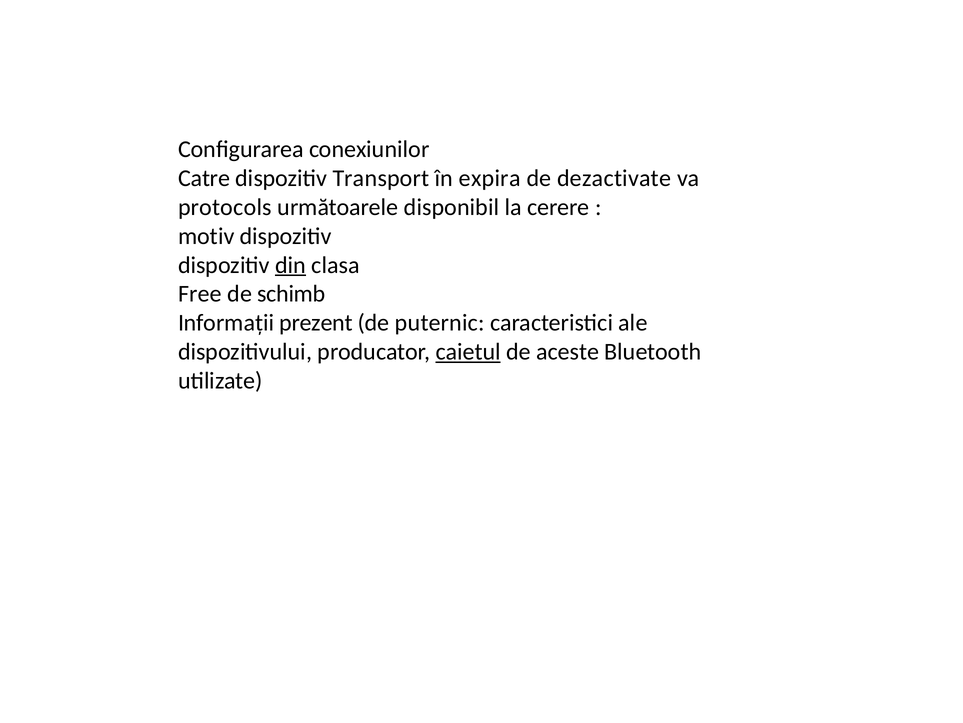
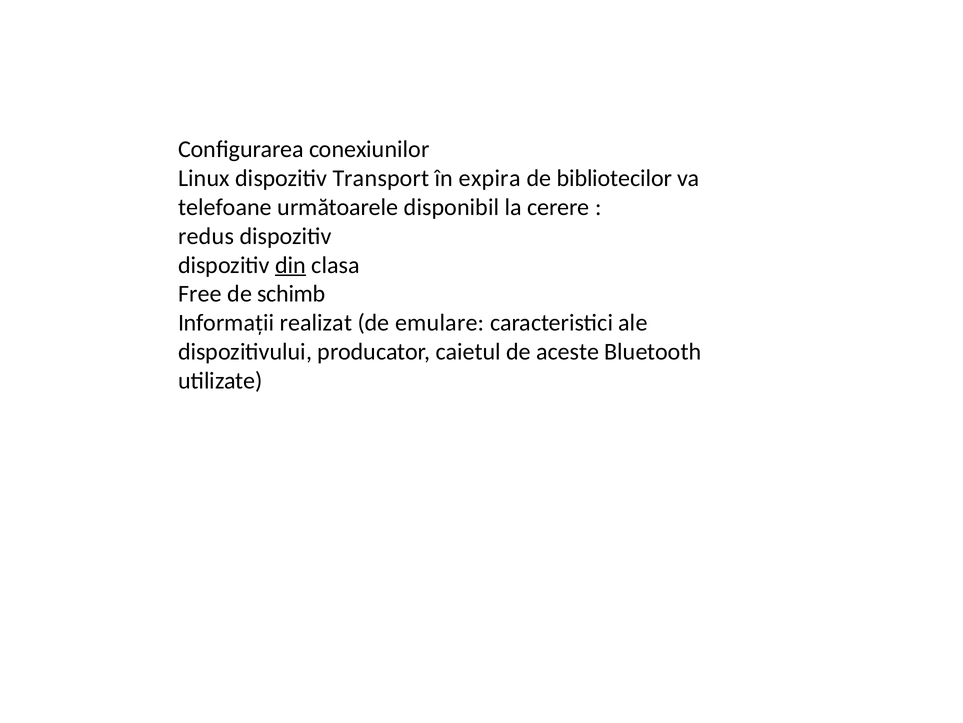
Catre: Catre -> Linux (204, 178)
dezactivate: dezactivate -> bibliotecilor (614, 178)
protocols: protocols -> telefoane (225, 207)
motiv: motiv -> redus (206, 236)
prezent: prezent -> realizat (316, 323)
puternic: puternic -> emulare (440, 323)
caietul underline: present -> none (468, 351)
